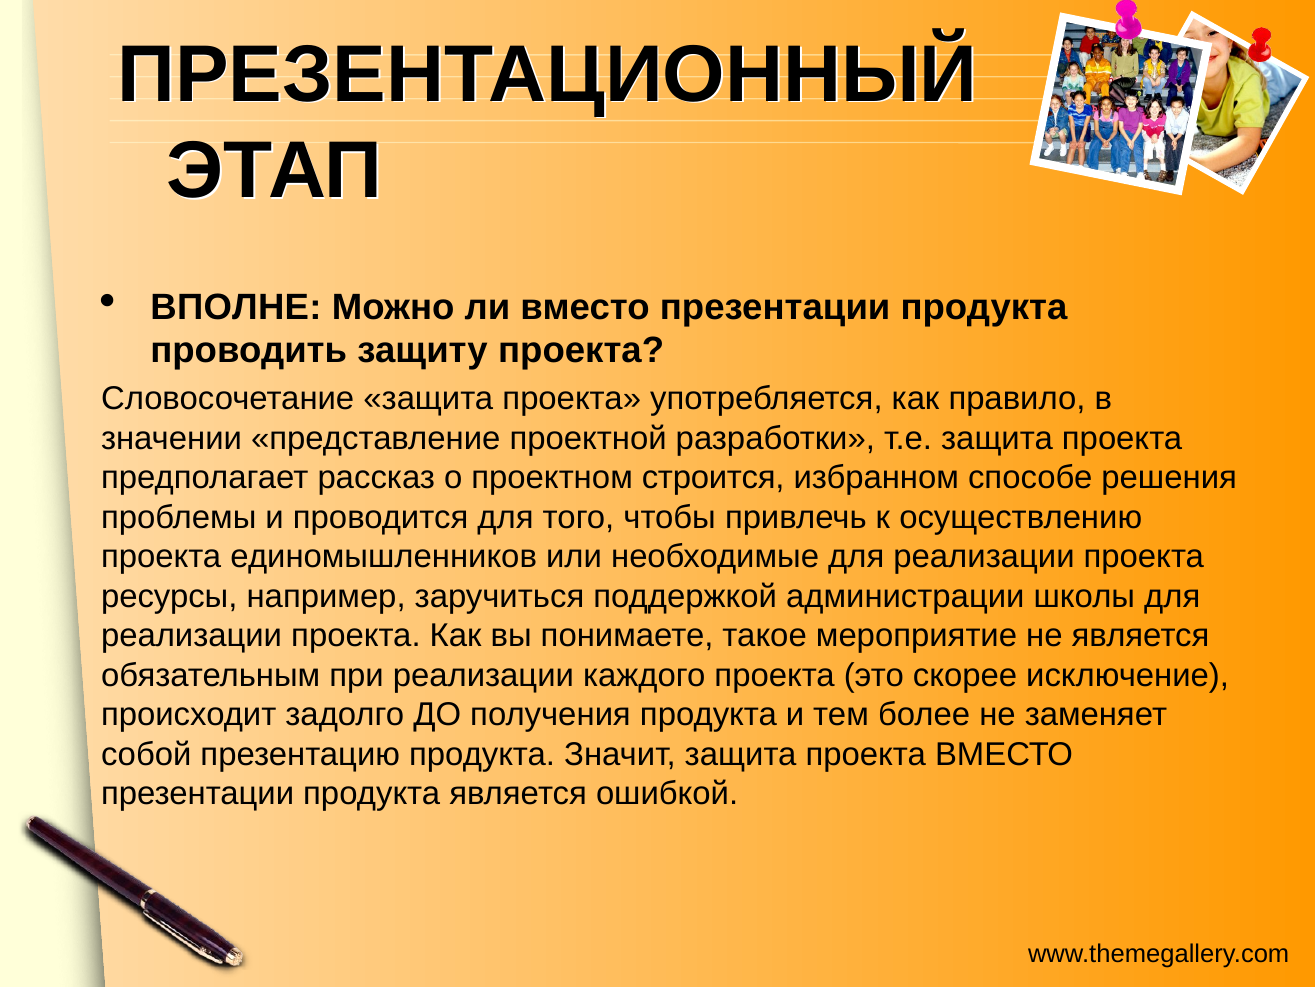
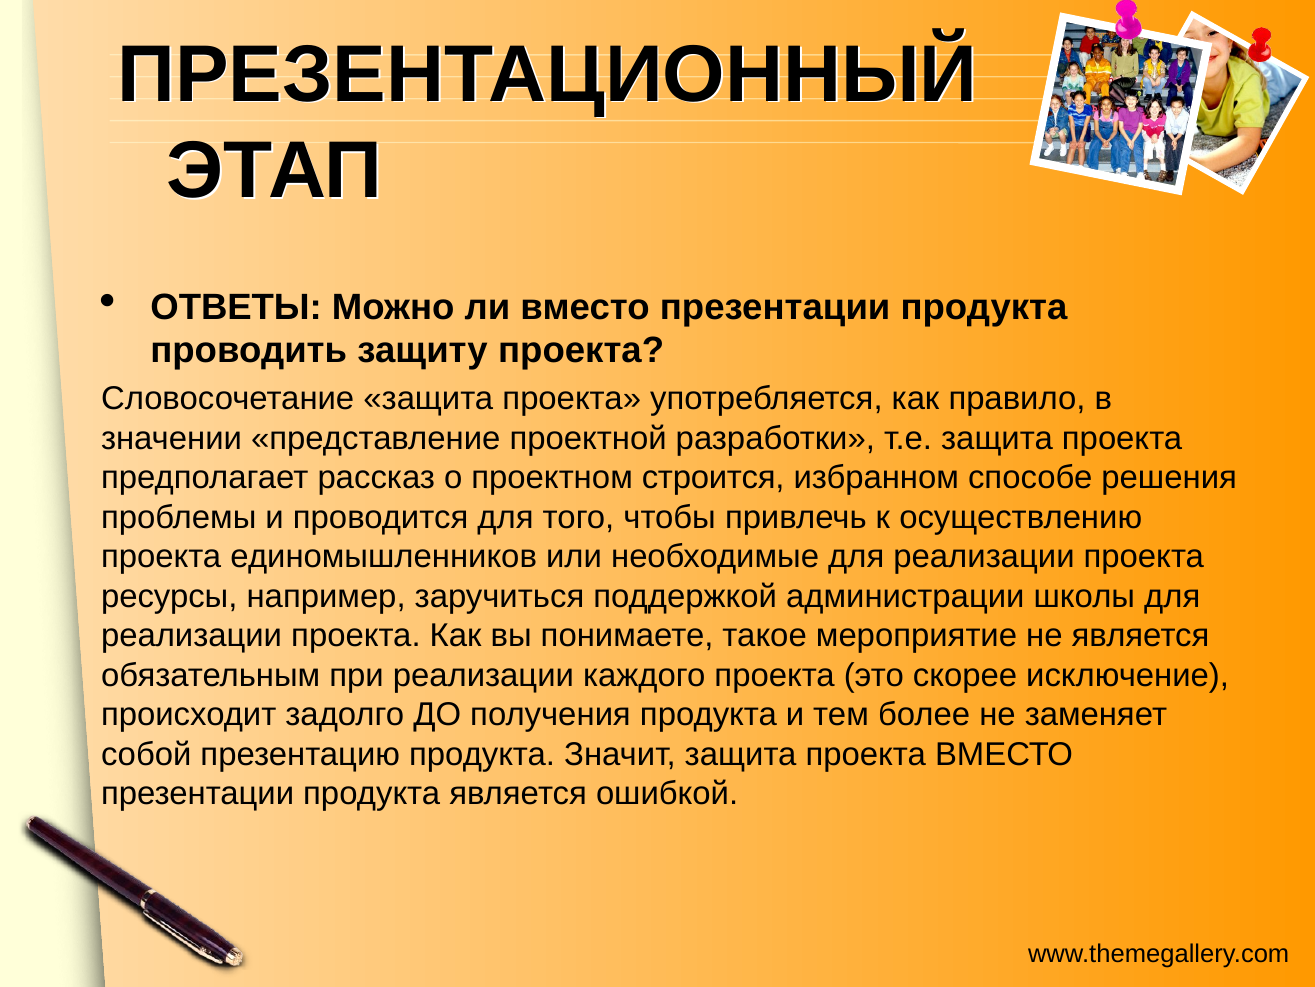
ВПОЛНЕ: ВПОЛНЕ -> ОТВЕТЫ (236, 307)
